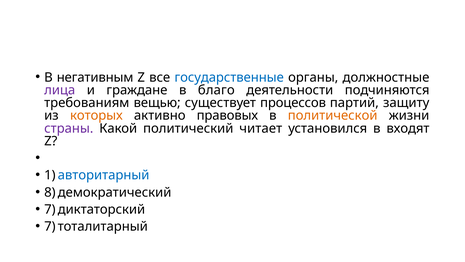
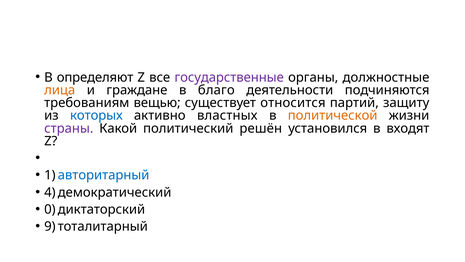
негативным: негативным -> определяют (95, 77)
государственные colour: blue -> purple (229, 77)
лица colour: purple -> orange (60, 90)
процессов: процессов -> относится (293, 103)
которых colour: orange -> blue (96, 115)
правовых: правовых -> властных (227, 115)
читает: читает -> решён (261, 128)
8: 8 -> 4 (50, 192)
7: 7 -> 0 (50, 209)
7: 7 -> 9 (50, 226)
